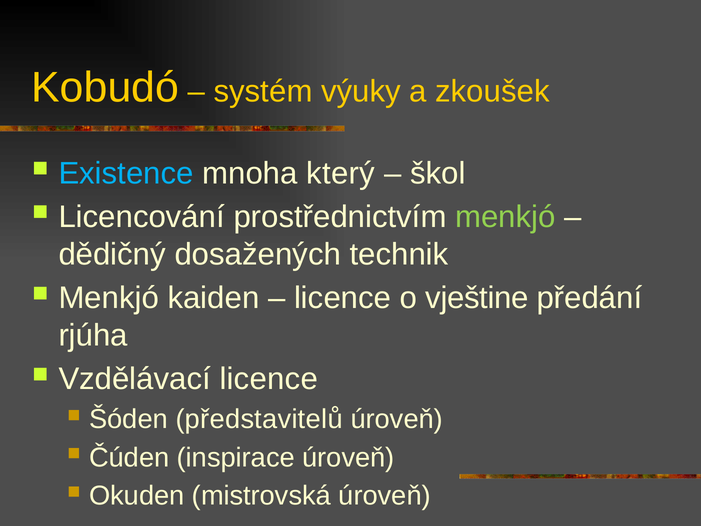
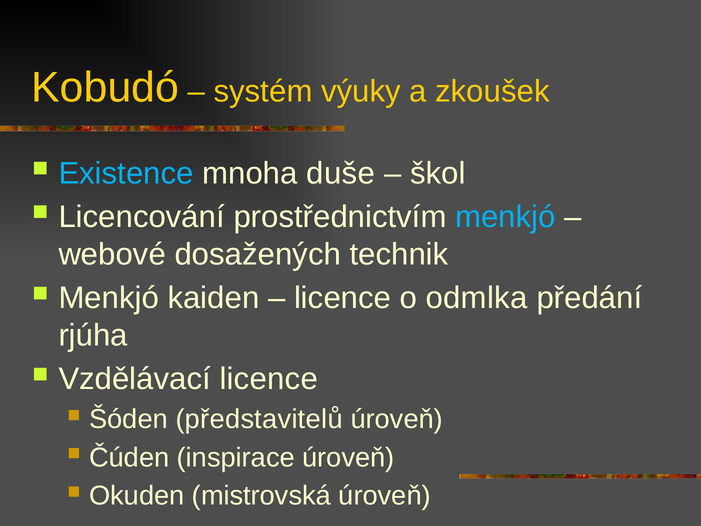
který: který -> duše (341, 173)
menkjó colour: light green -> light blue (505, 217)
dědičný: dědičný -> webové (112, 254)
vještine: vještine -> odmlka (477, 298)
